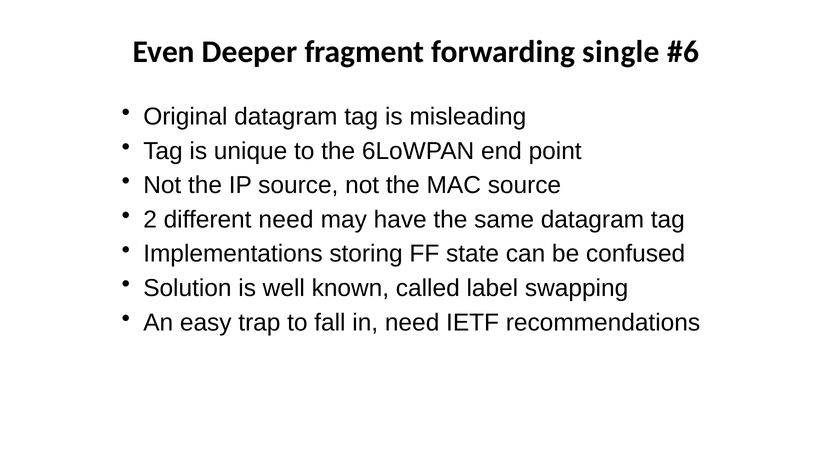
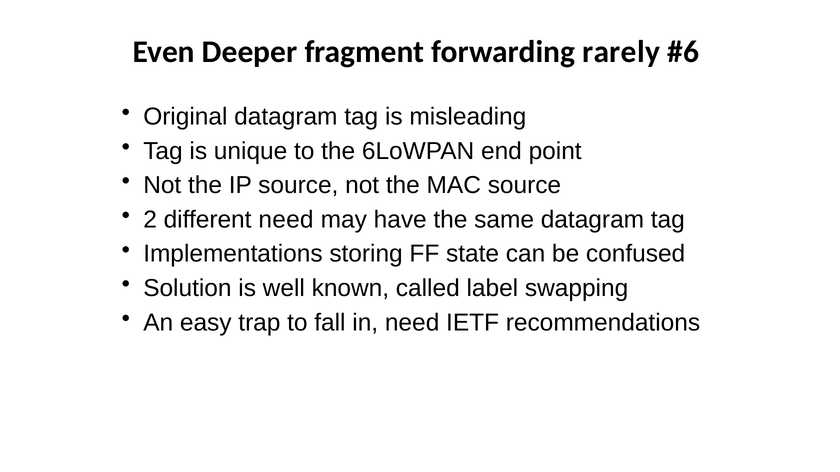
single: single -> rarely (621, 52)
